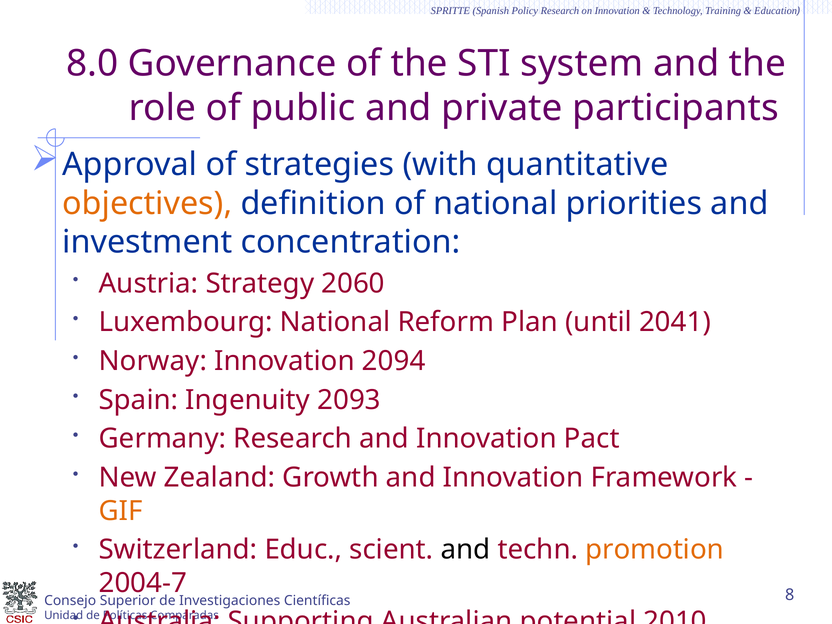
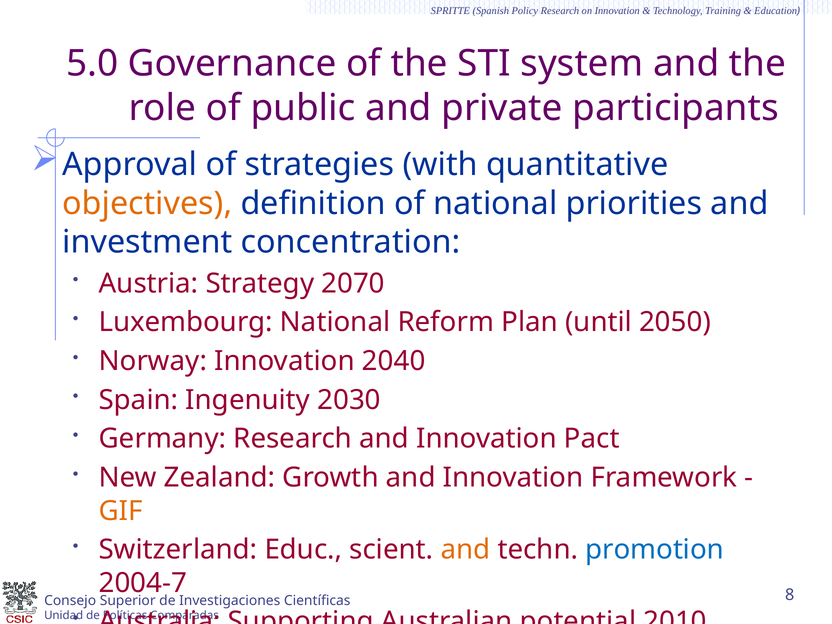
8.0: 8.0 -> 5.0 (92, 64)
2060: 2060 -> 2070 (353, 283)
2041: 2041 -> 2050 (675, 322)
2094: 2094 -> 2040 (394, 361)
2093: 2093 -> 2030 (349, 400)
and colour: black -> orange (465, 550)
promotion colour: orange -> blue (655, 550)
